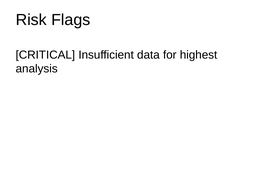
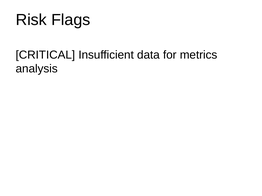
highest: highest -> metrics (199, 55)
